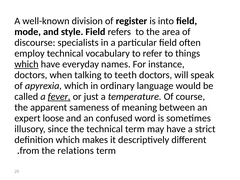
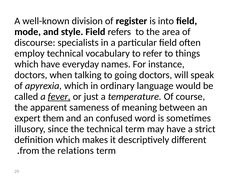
which underline: present -> none (26, 64)
teeth: teeth -> going (126, 75)
loose: loose -> them (53, 118)
